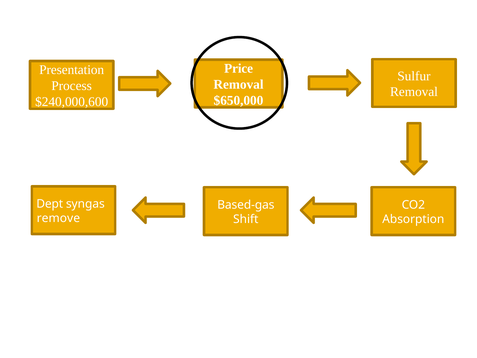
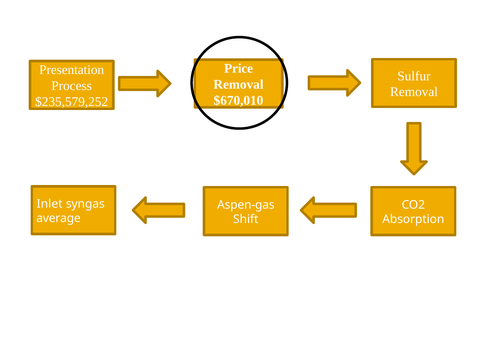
$650,000: $650,000 -> $670,010 (238, 100)
$240,000,600: $240,000,600 -> $235,579,252 (72, 102)
Dept: Dept -> Inlet (50, 204)
Based-gas: Based-gas -> Aspen-gas (246, 205)
remove: remove -> average (58, 218)
